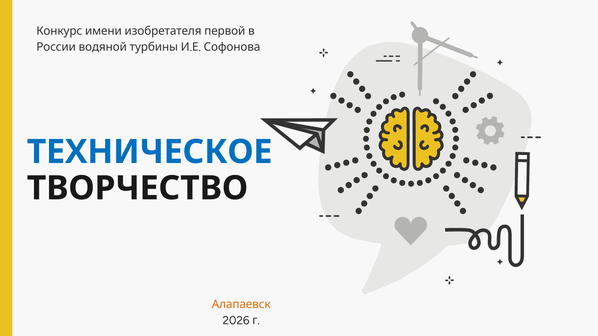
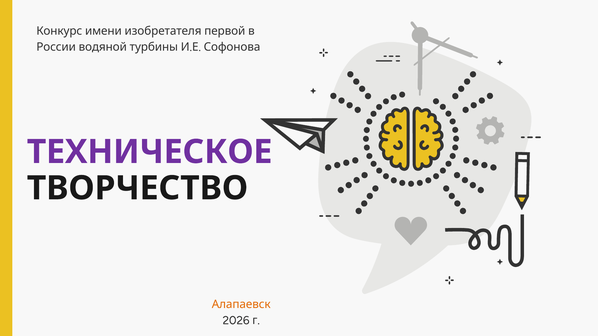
ТЕХНИЧЕСКОЕ colour: blue -> purple (150, 152)
